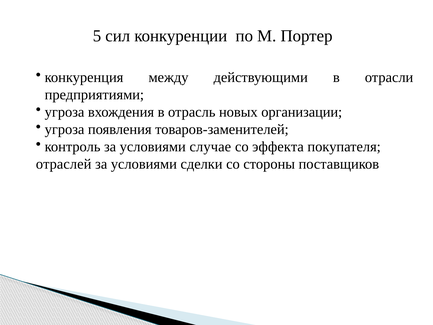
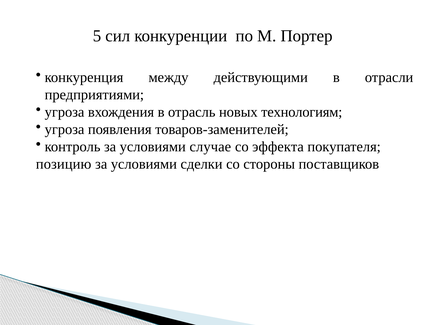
организации: организации -> технологиям (302, 112)
отраслей: отраслей -> позицию (64, 164)
